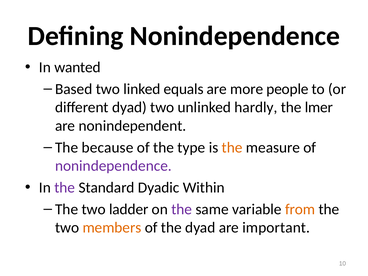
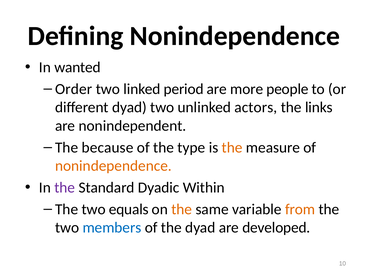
Based: Based -> Order (74, 89)
equals: equals -> period (184, 89)
hardly: hardly -> actors (256, 107)
lmer: lmer -> links (319, 107)
nonindependence colour: purple -> orange (113, 166)
ladder: ladder -> equals (129, 209)
the colour: purple -> orange (182, 209)
members colour: orange -> blue (112, 228)
important: important -> developed (276, 228)
